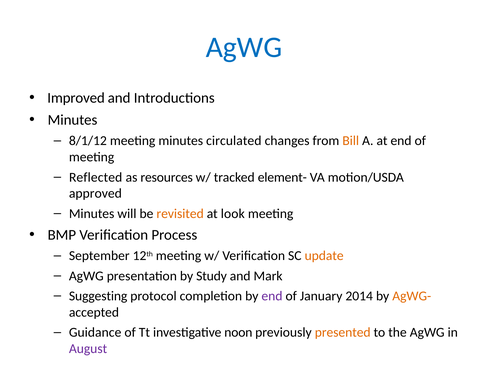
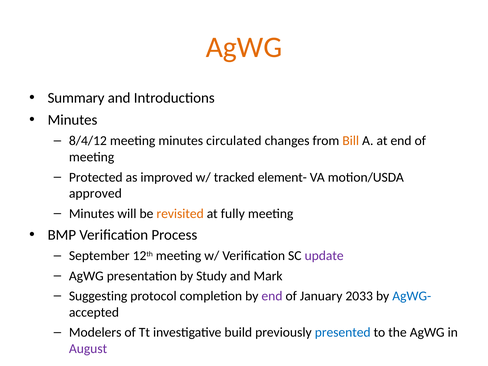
AgWG colour: blue -> orange (244, 47)
Improved: Improved -> Summary (76, 98)
8/1/12: 8/1/12 -> 8/4/12 (88, 141)
Reflected: Reflected -> Protected (96, 177)
resources: resources -> improved (167, 177)
look: look -> fully (233, 214)
update colour: orange -> purple (324, 256)
2014: 2014 -> 2033 (359, 296)
AgWG- colour: orange -> blue (412, 296)
Guidance: Guidance -> Modelers (95, 332)
noon: noon -> build (238, 332)
presented colour: orange -> blue (343, 332)
